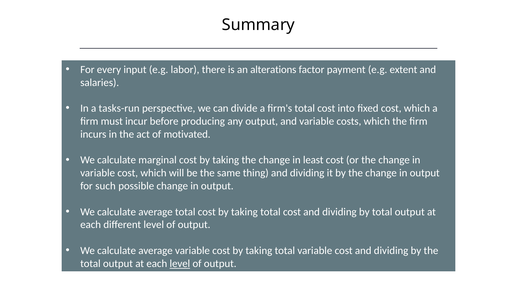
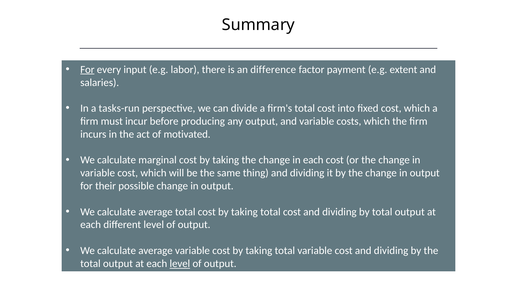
For underline: none -> present (87, 69)
alterations: alterations -> difference (273, 69)
in least: least -> each (313, 160)
such: such -> their (106, 186)
